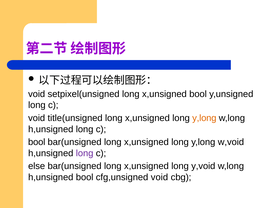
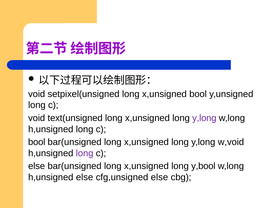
title(unsigned: title(unsigned -> text(unsigned (75, 118)
y,long colour: orange -> purple (204, 118)
y,void: y,void -> y,bool (203, 166)
h,unsigned bool: bool -> else (85, 177)
cfg,unsigned void: void -> else (159, 177)
